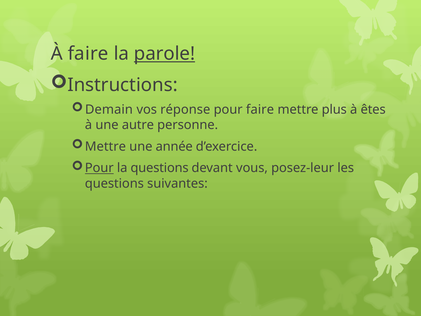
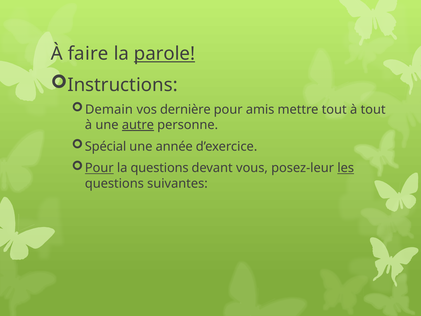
réponse: réponse -> dernière (185, 109)
pour faire: faire -> amis (260, 109)
mettre plus: plus -> tout (334, 109)
à êtes: êtes -> tout (373, 109)
autre underline: none -> present (138, 125)
Mettre: Mettre -> Spécial (106, 146)
les underline: none -> present (346, 168)
